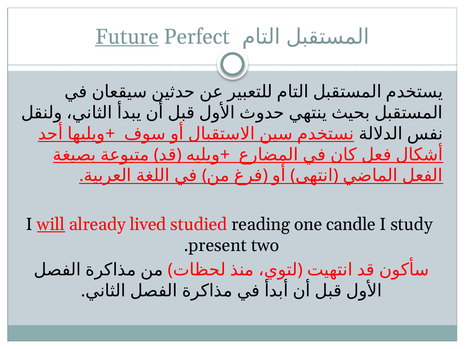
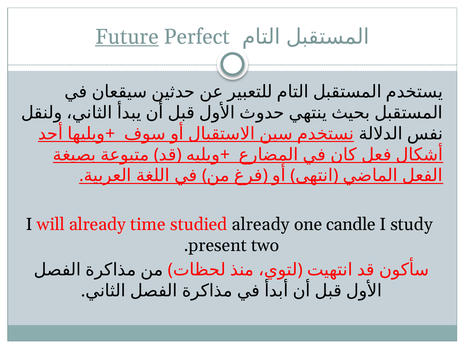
will underline: present -> none (51, 224)
lived: lived -> time (148, 224)
studied reading: reading -> already (261, 224)
